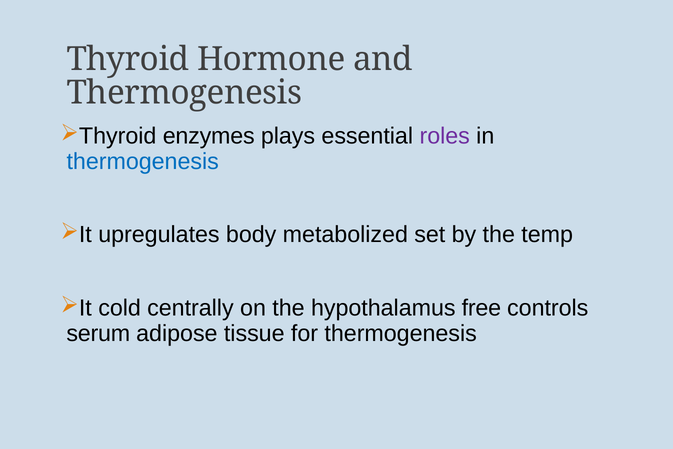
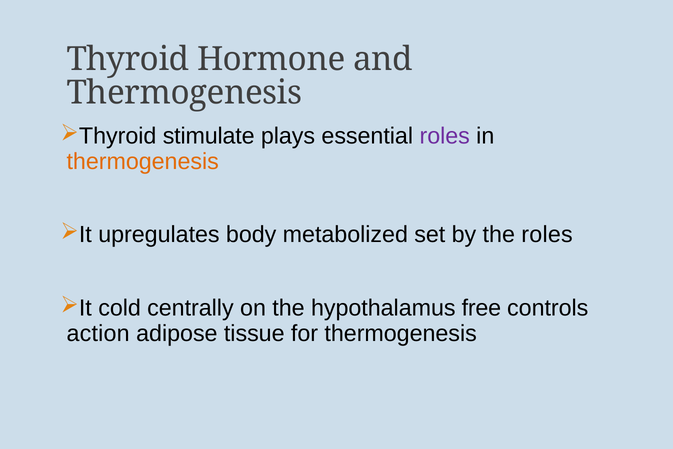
enzymes: enzymes -> stimulate (209, 136)
thermogenesis colour: blue -> orange (143, 161)
the temp: temp -> roles (547, 235)
serum: serum -> action (98, 333)
